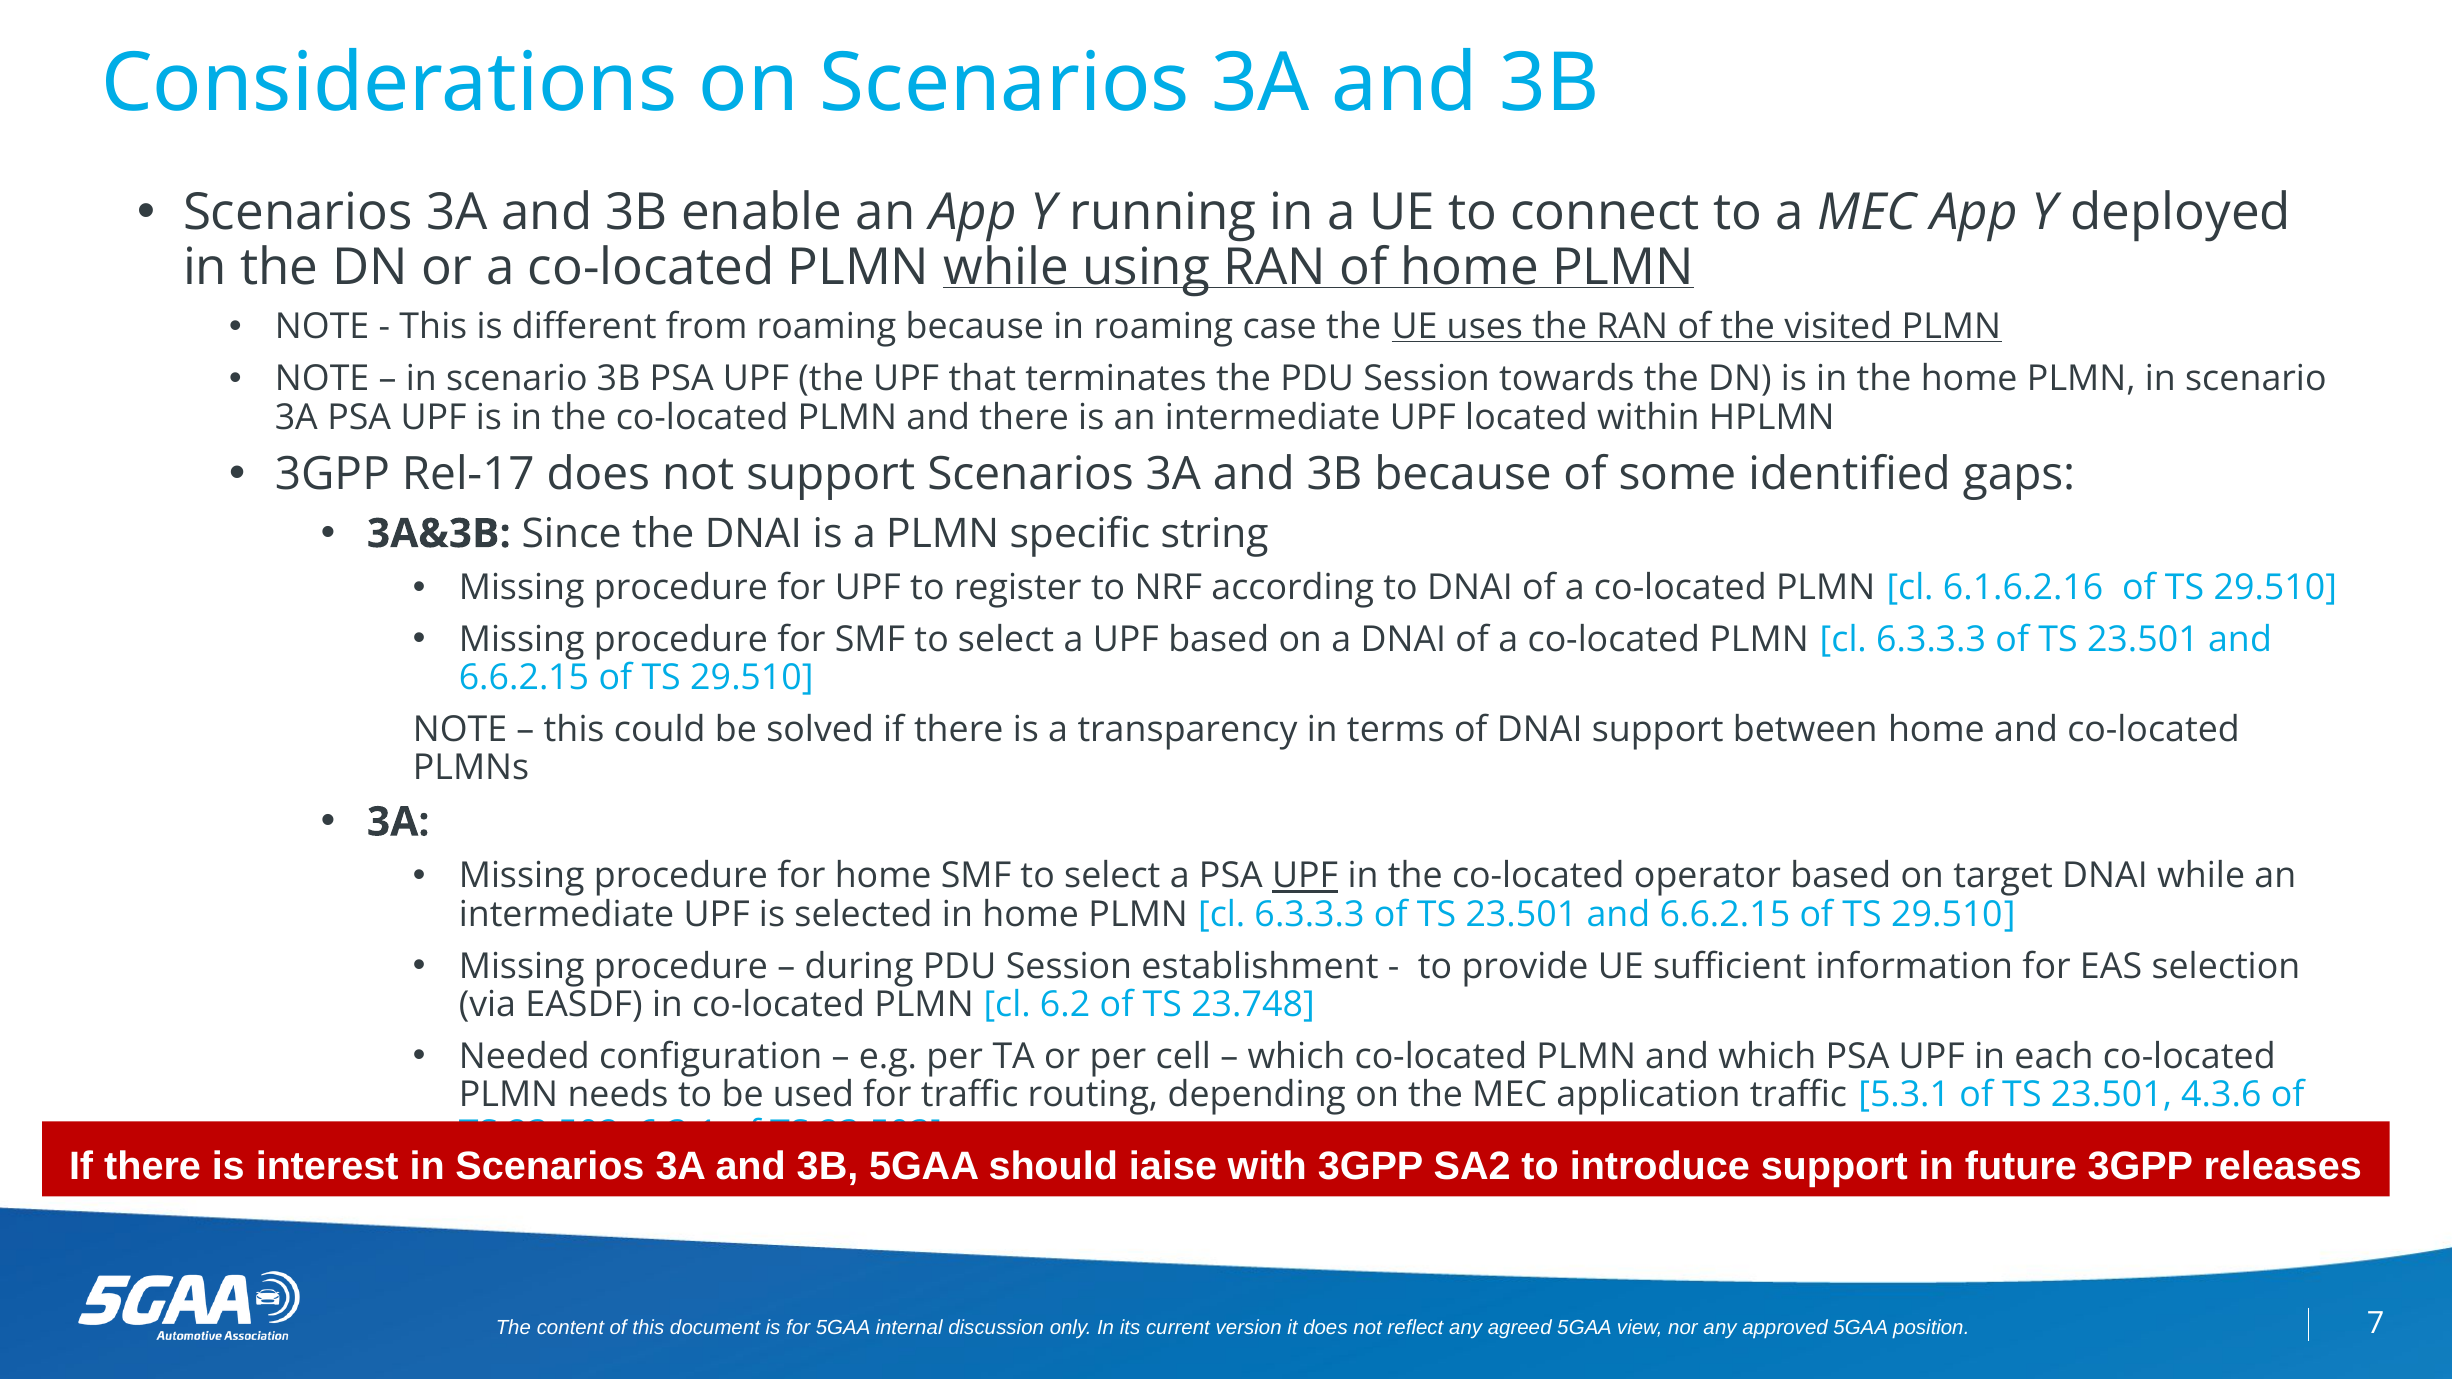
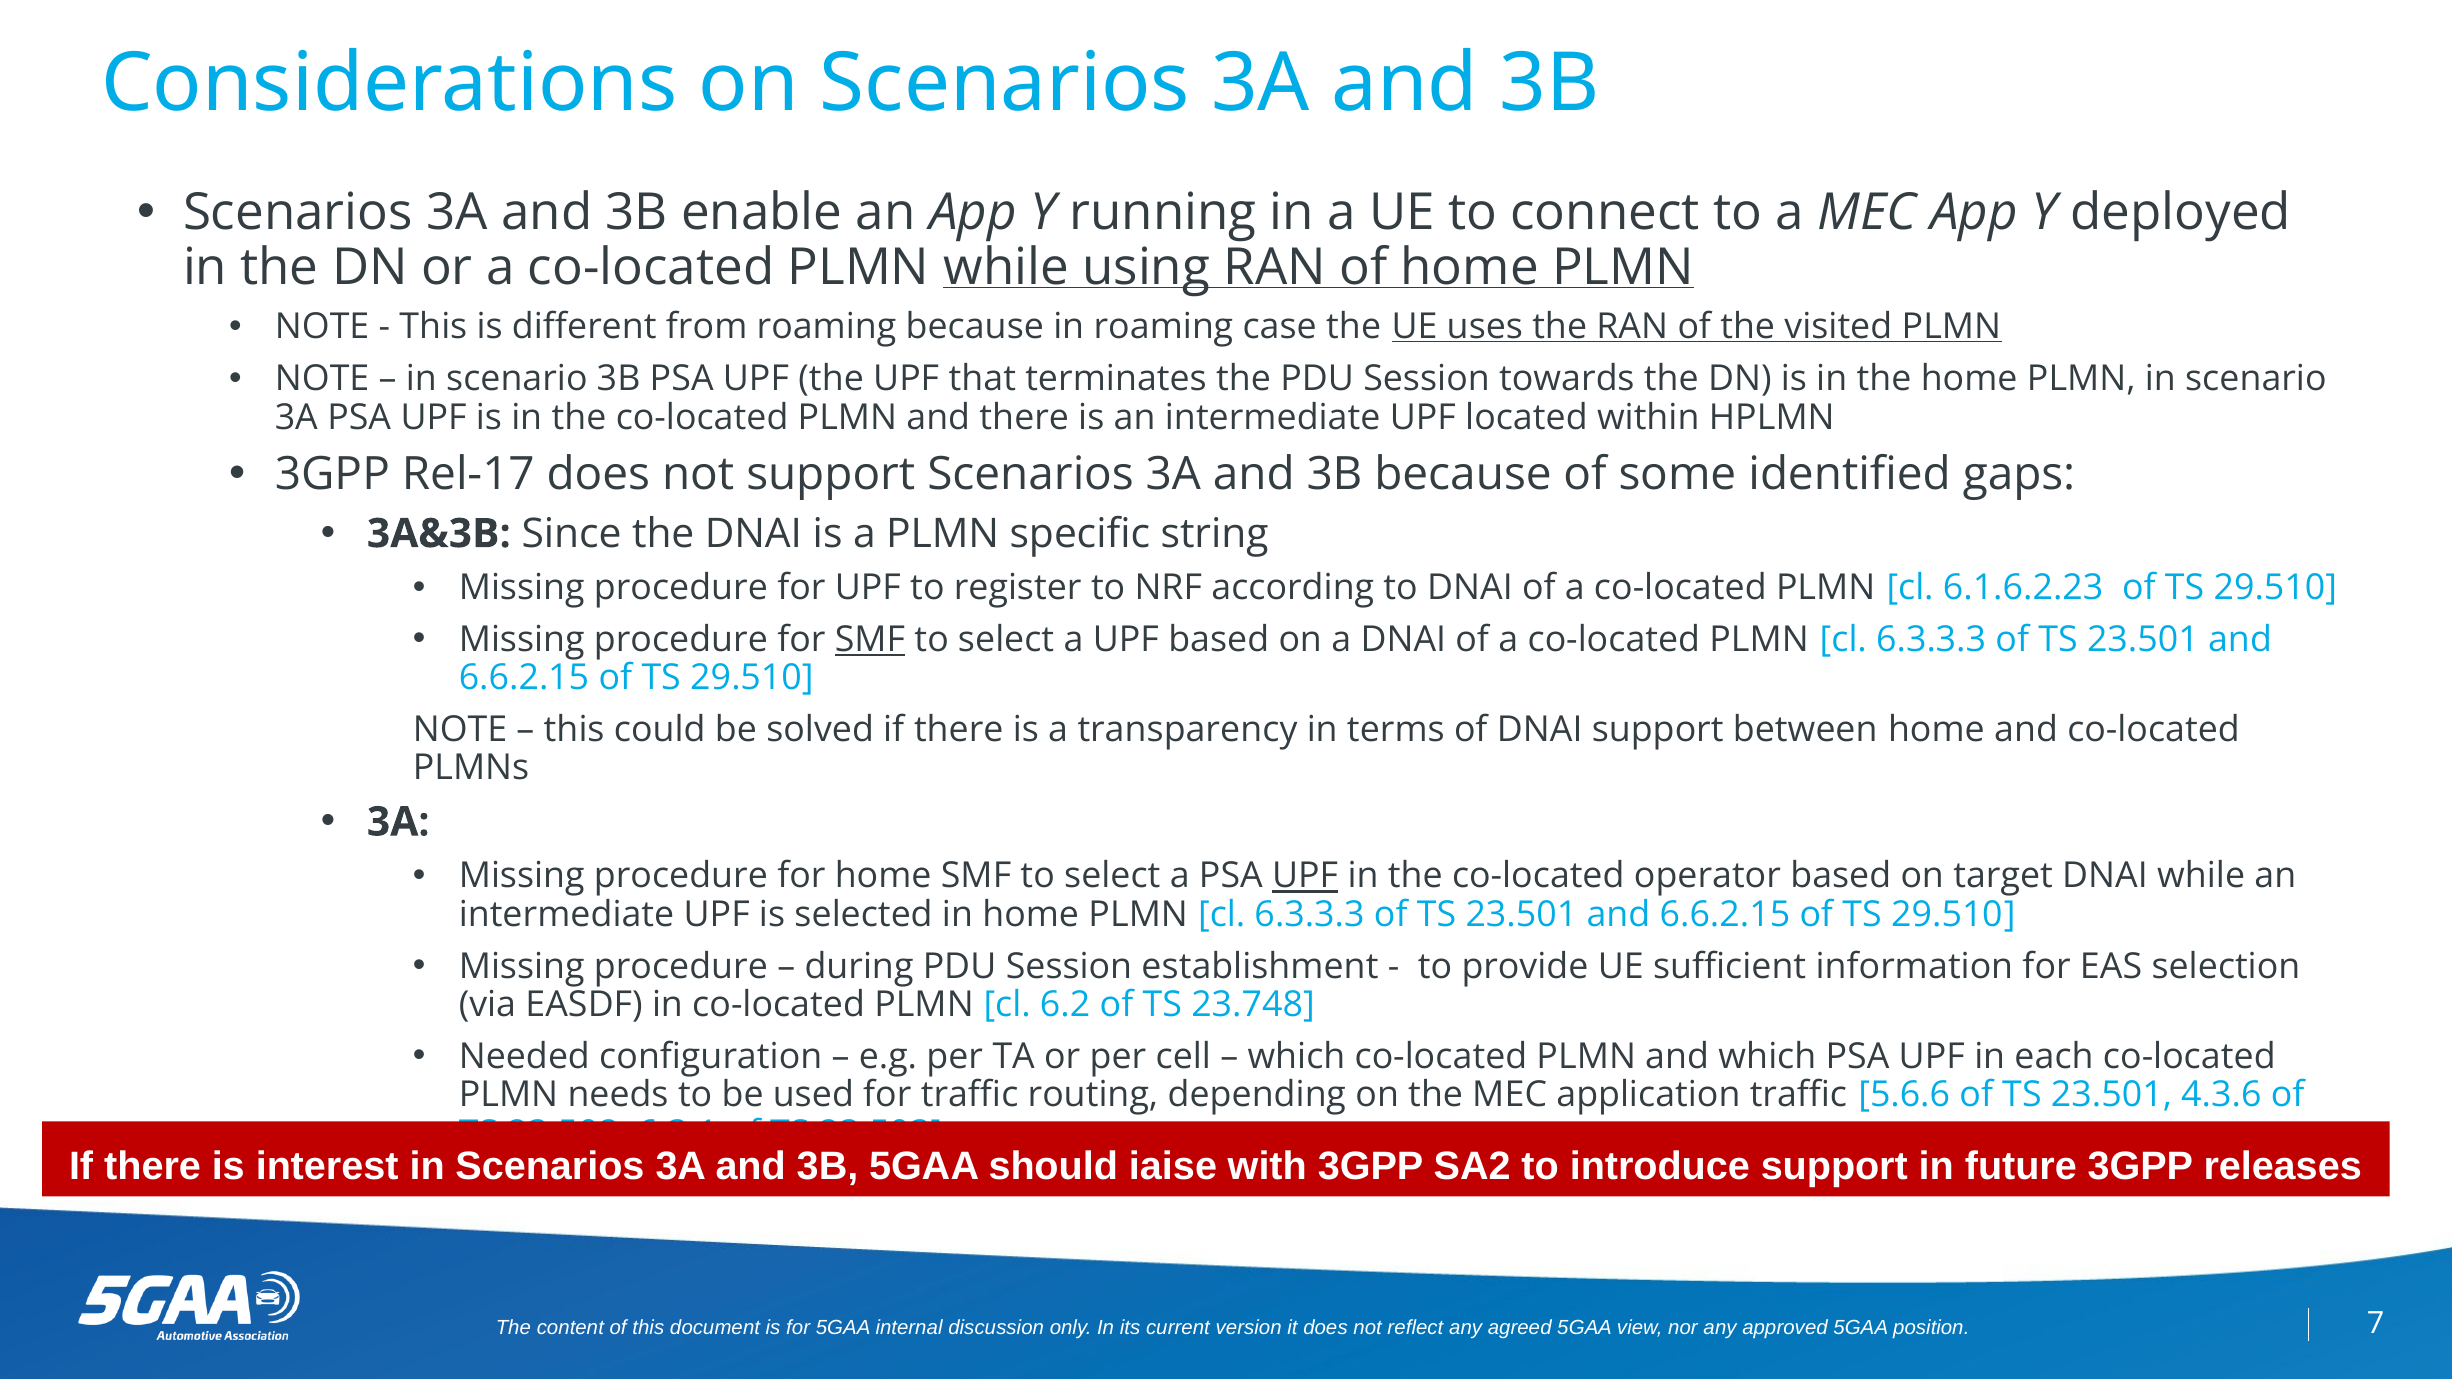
6.1.6.2.16: 6.1.6.2.16 -> 6.1.6.2.23 (2023, 588)
SMF underline: none -> present (870, 639)
5.3.1: 5.3.1 -> 5.6.6 (1904, 1095)
